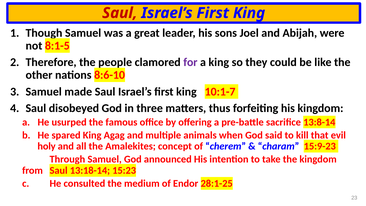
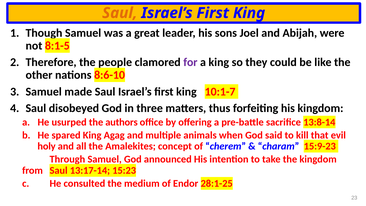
Saul colour: red -> orange (120, 13)
famous: famous -> authors (121, 122)
13:18-14: 13:18-14 -> 13:17-14 (90, 170)
